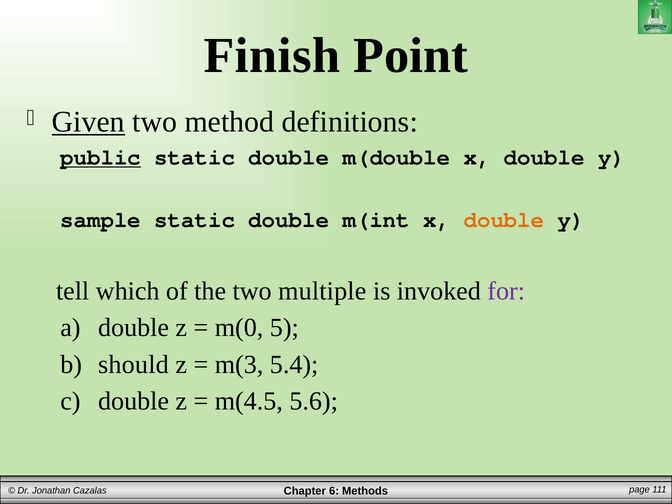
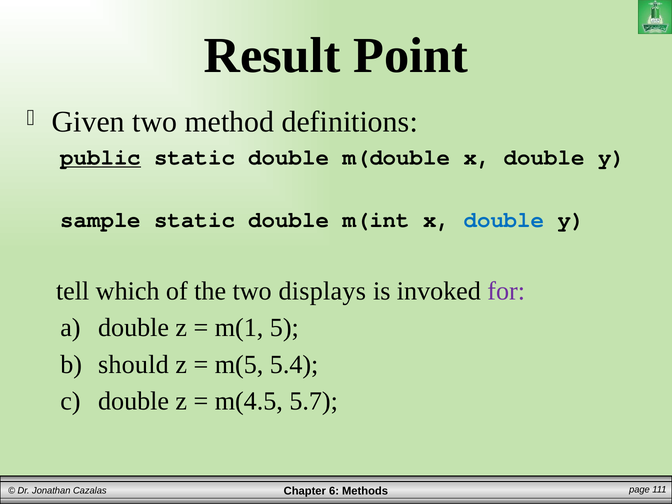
Finish: Finish -> Result (272, 55)
Given underline: present -> none (88, 122)
double colour: orange -> blue (504, 220)
multiple: multiple -> displays (322, 291)
m(0: m(0 -> m(1 (239, 328)
m(3: m(3 -> m(5 (239, 364)
5.6: 5.6 -> 5.7 (314, 401)
